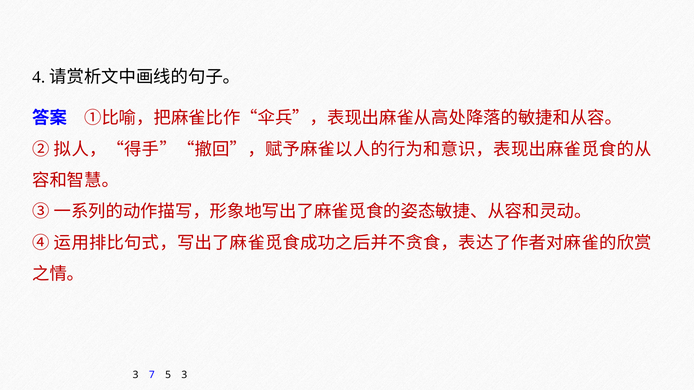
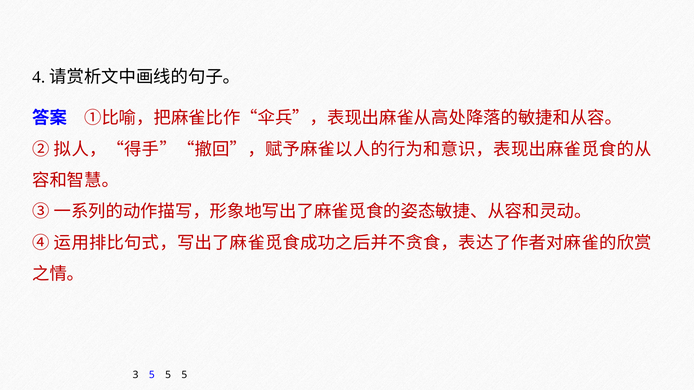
3 7: 7 -> 5 (152, 375)
3: 3 -> 5 (184, 375)
